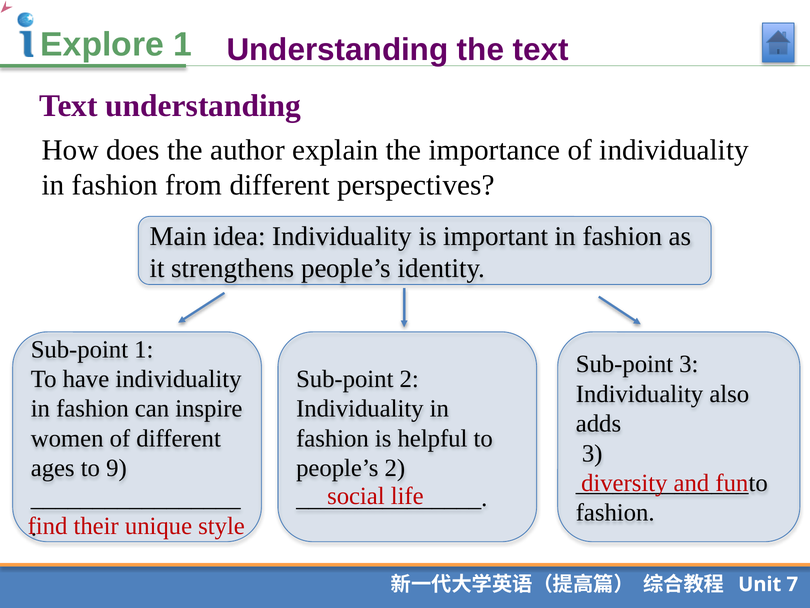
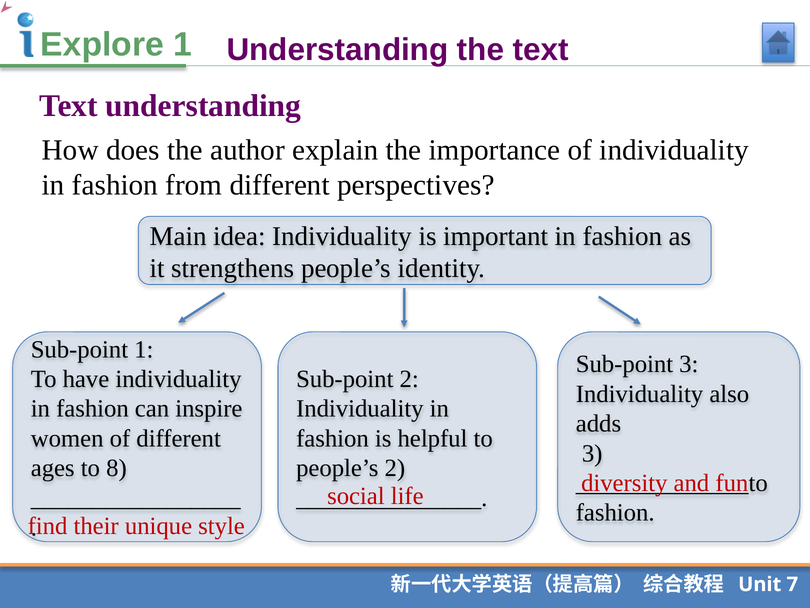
9: 9 -> 8 (117, 468)
